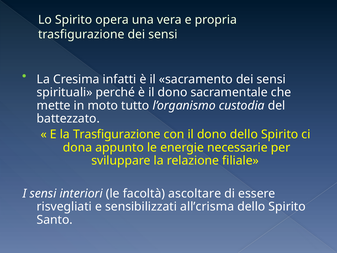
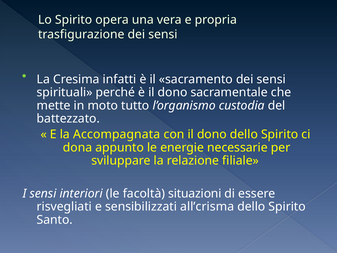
la Trasfigurazione: Trasfigurazione -> Accompagnata (117, 134)
ascoltare: ascoltare -> situazioni (195, 193)
